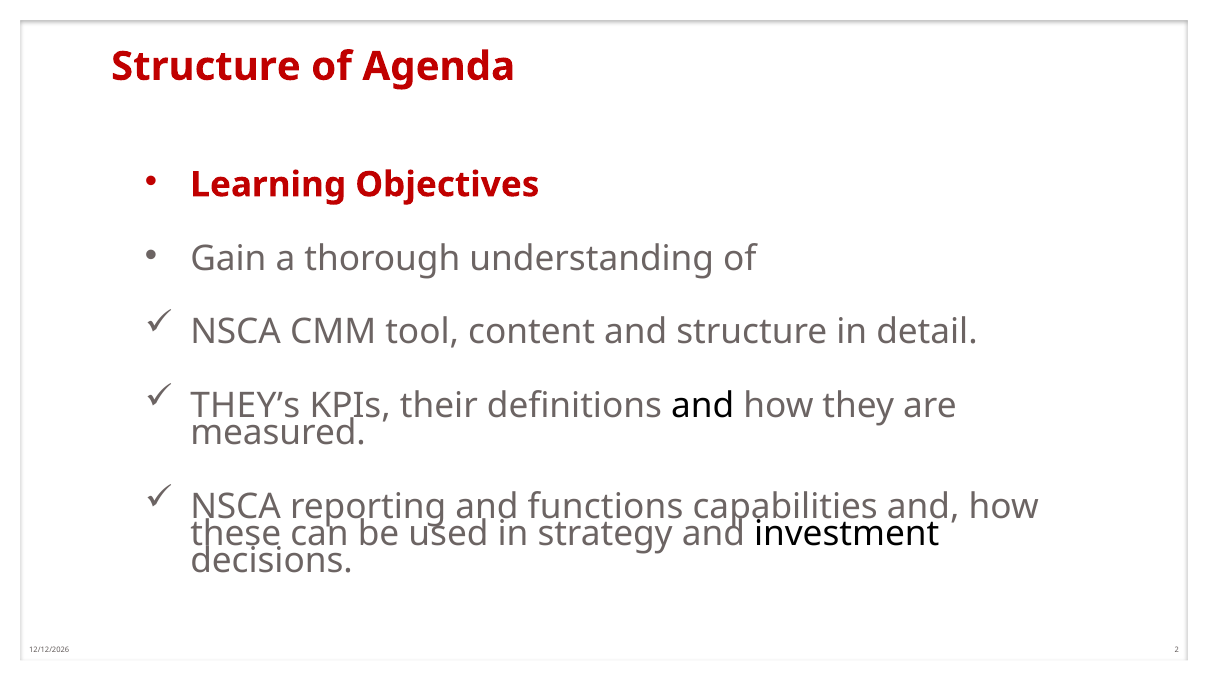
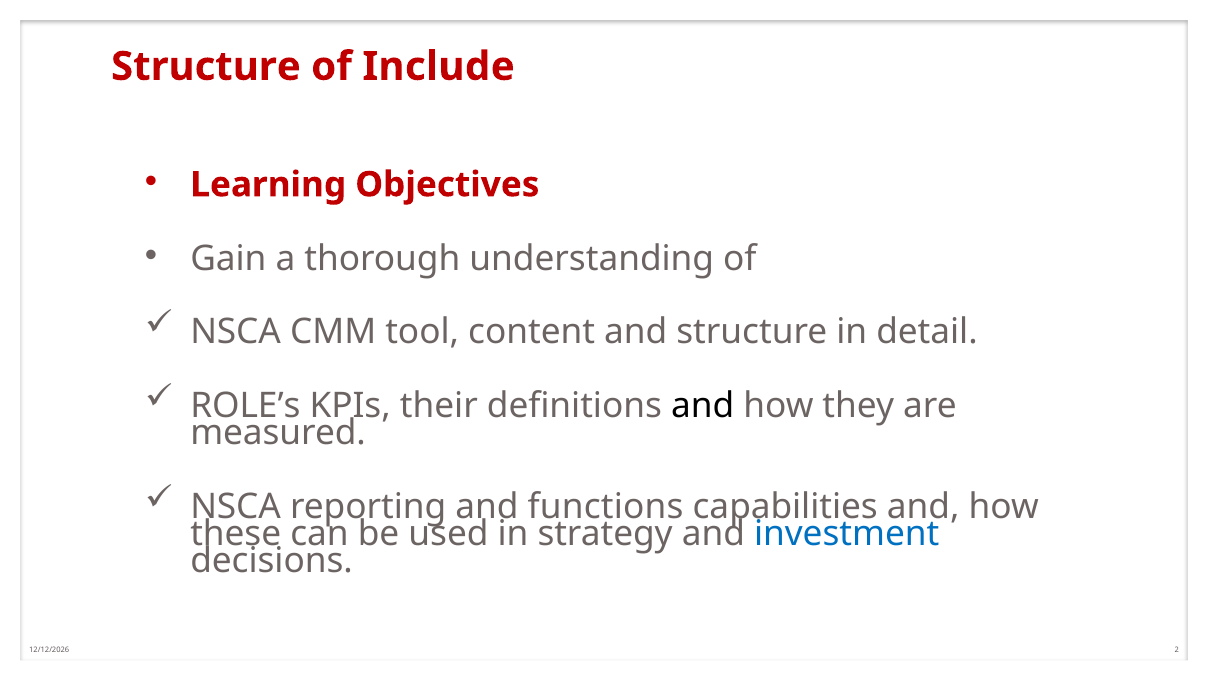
Agenda: Agenda -> Include (439, 67)
THEY’s: THEY’s -> ROLE’s (245, 406)
investment colour: black -> blue (847, 534)
